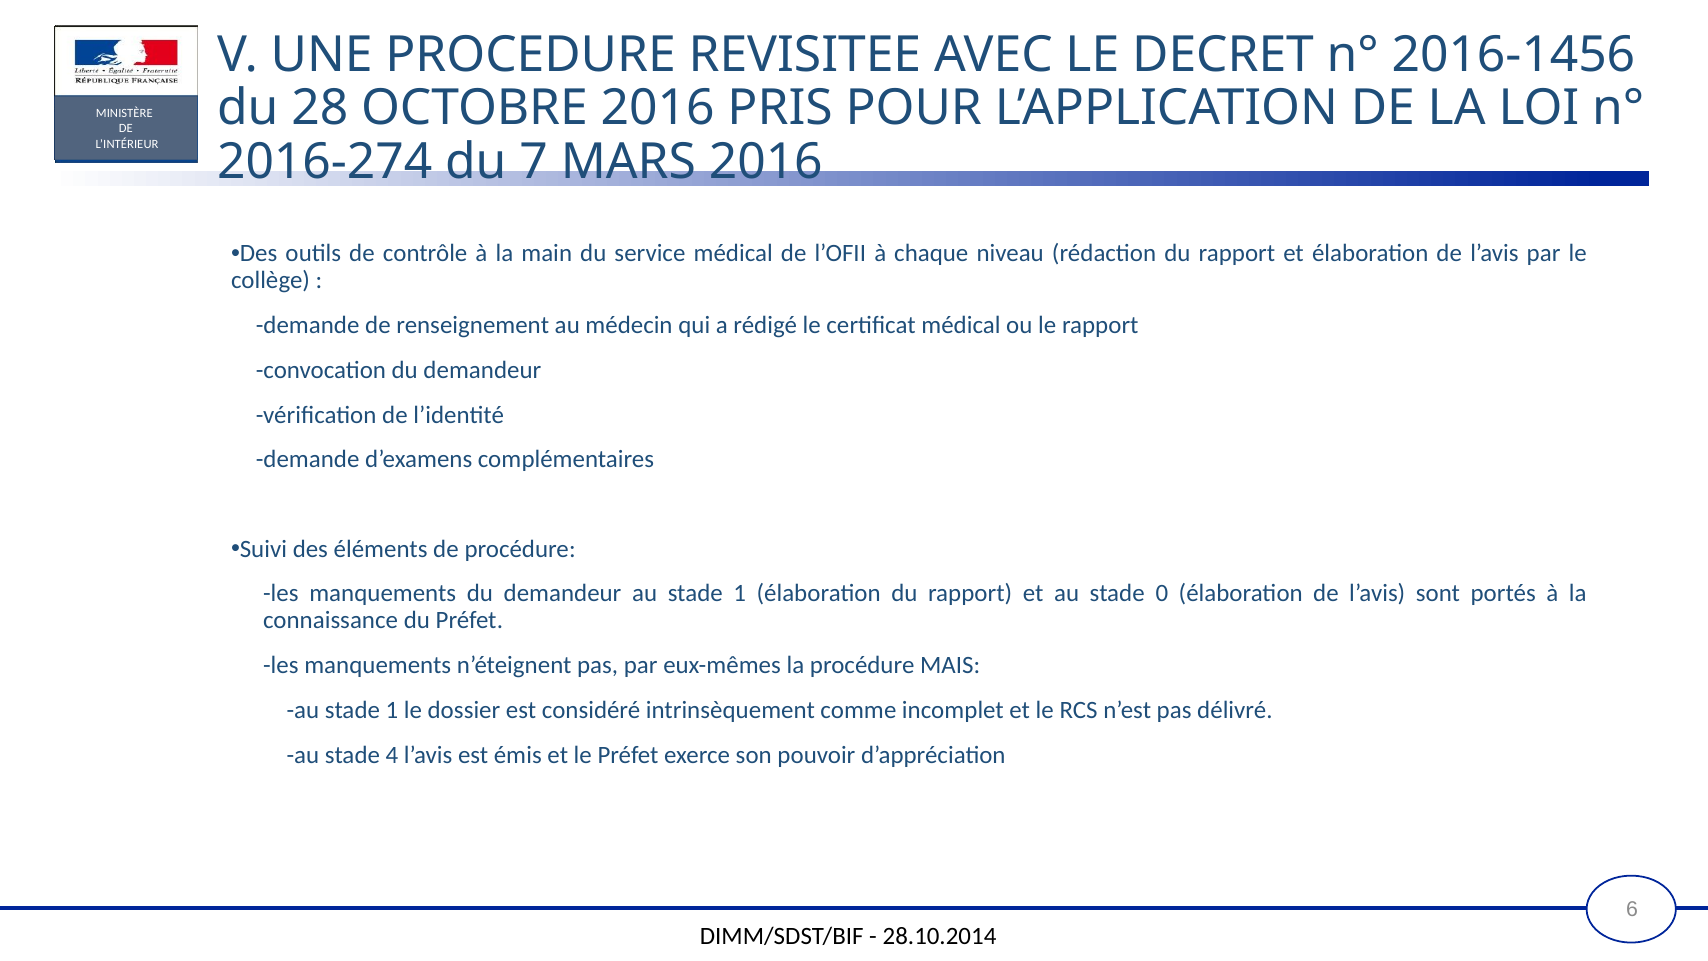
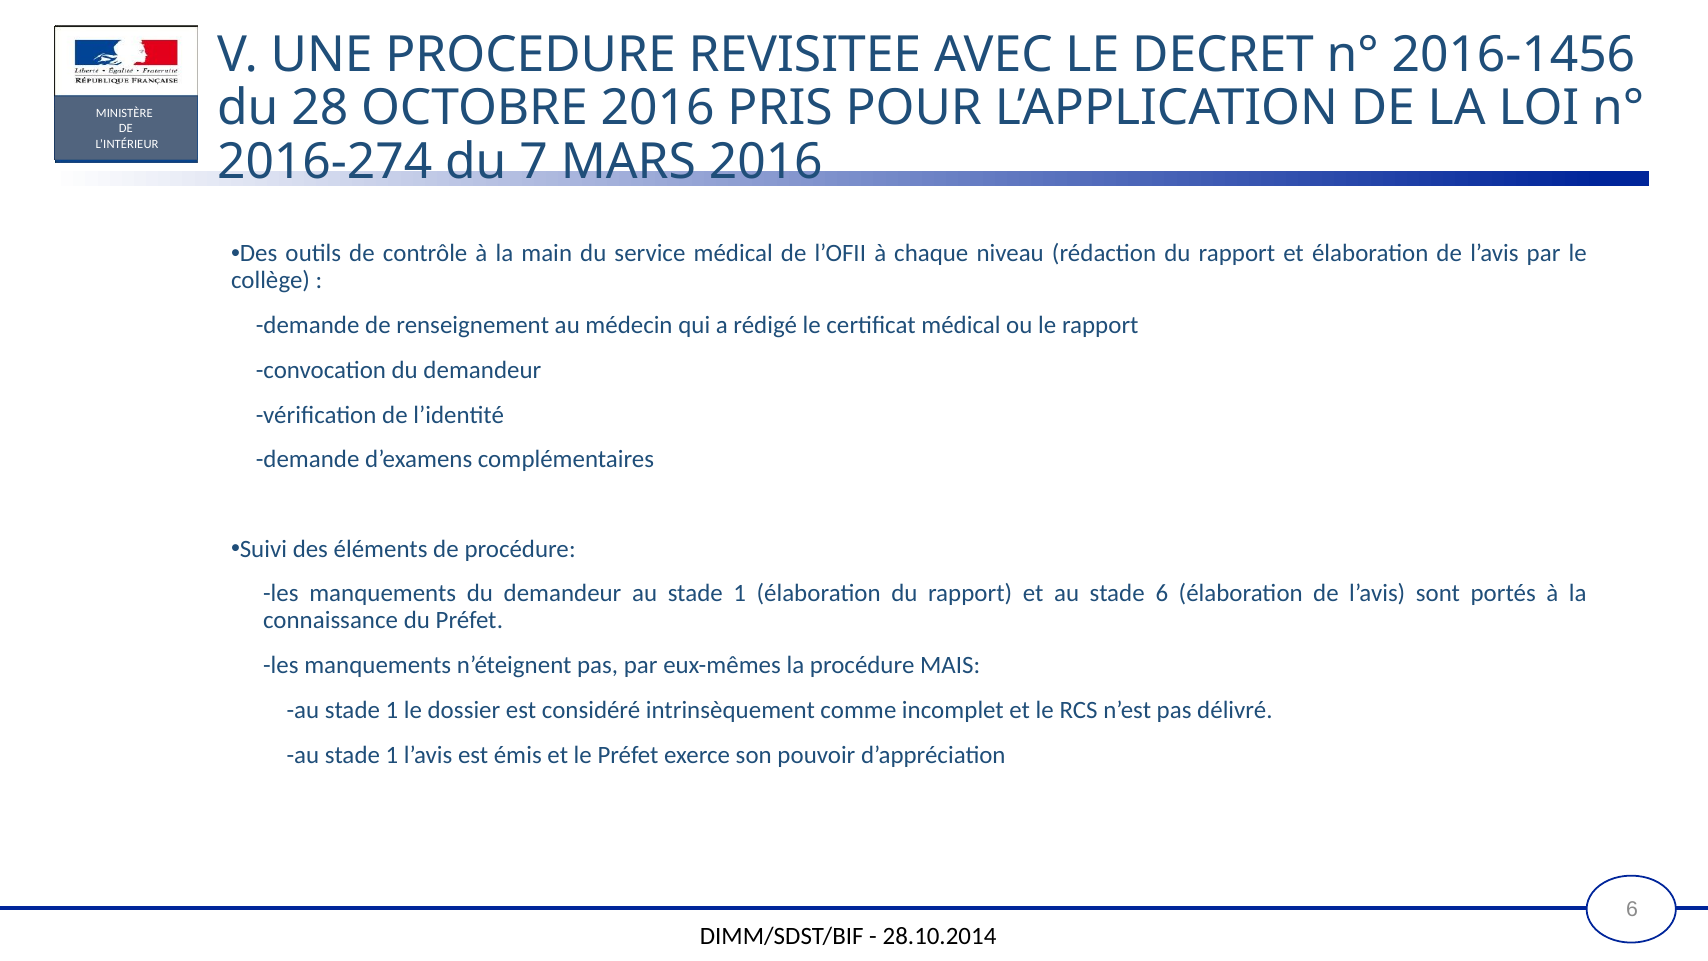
stade 0: 0 -> 6 (1162, 594)
4: 4 -> 1 (392, 755)
